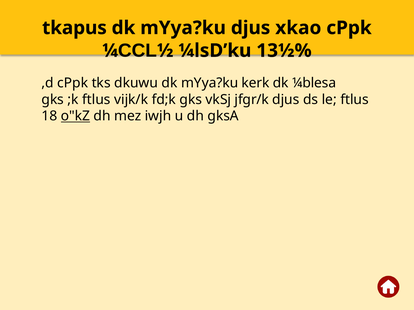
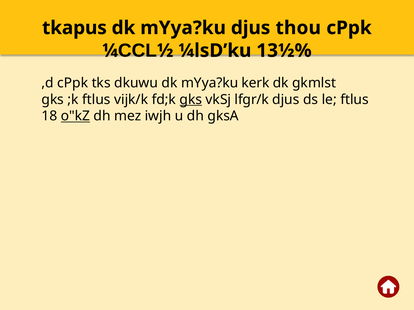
xkao: xkao -> thou (298, 28)
¼blesa: ¼blesa -> gkmlst (314, 83)
gks underline: none -> present (191, 100)
jfgr/k: jfgr/k -> lfgr/k (252, 100)
